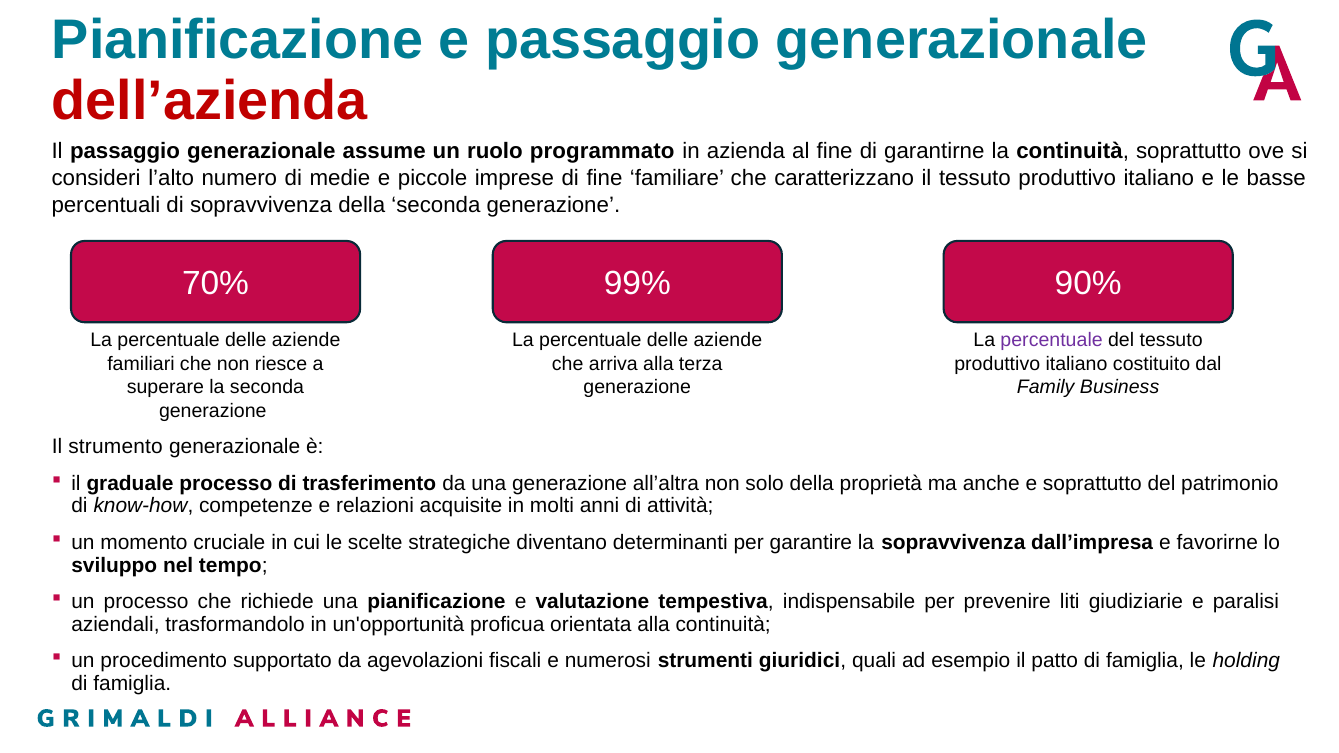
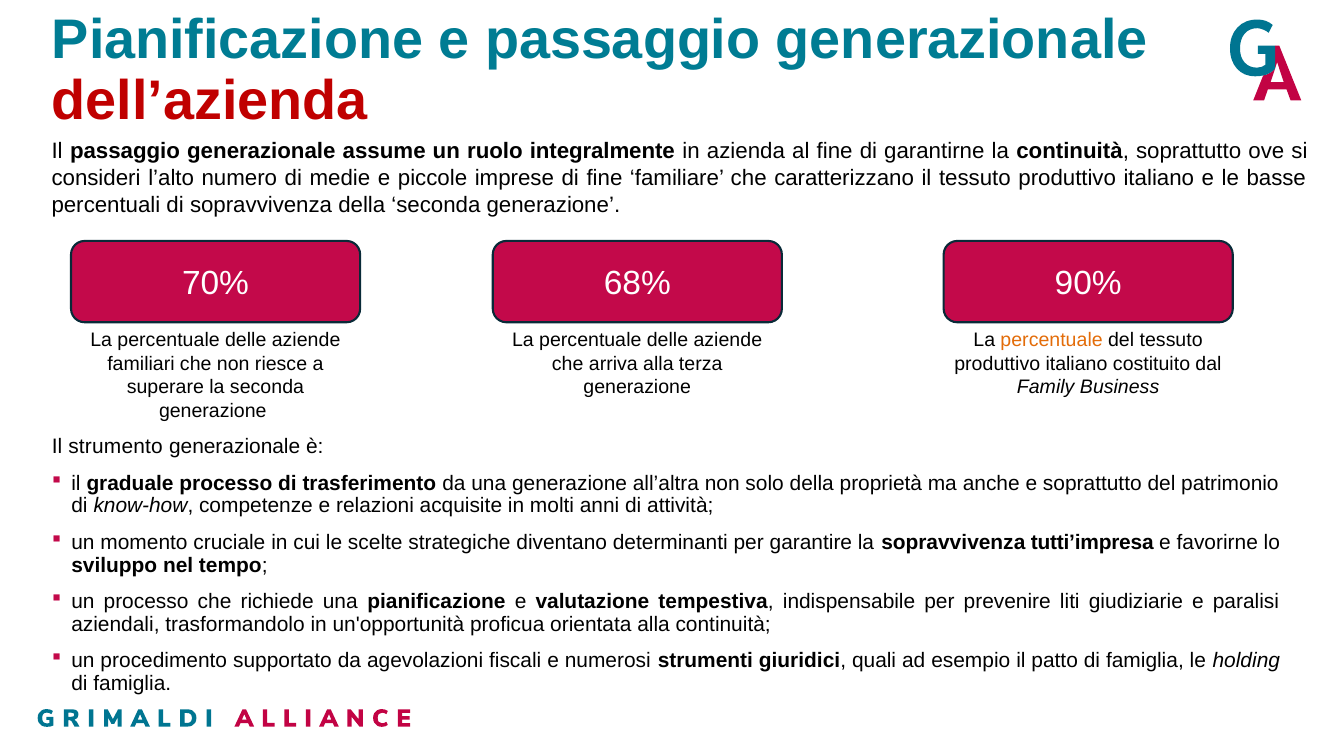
programmato: programmato -> integralmente (602, 151)
99%: 99% -> 68% (637, 284)
percentuale colour: purple -> orange (1052, 340)
dall’impresa: dall’impresa -> tutti’impresa (1092, 543)
